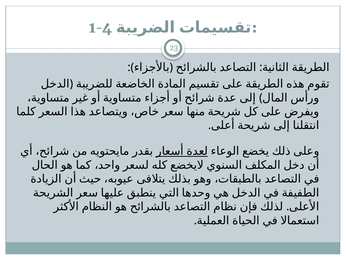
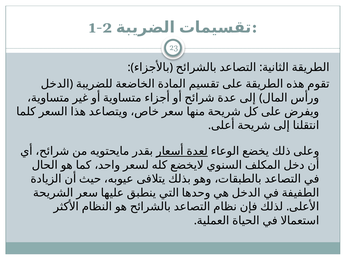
1-4: 1-4 -> 1-2 (100, 27)
